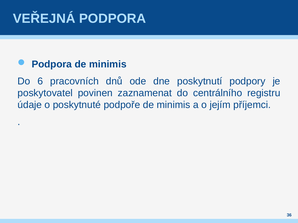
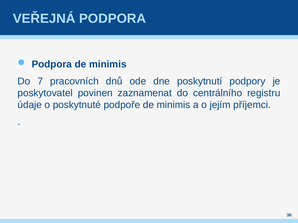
6: 6 -> 7 (40, 81)
